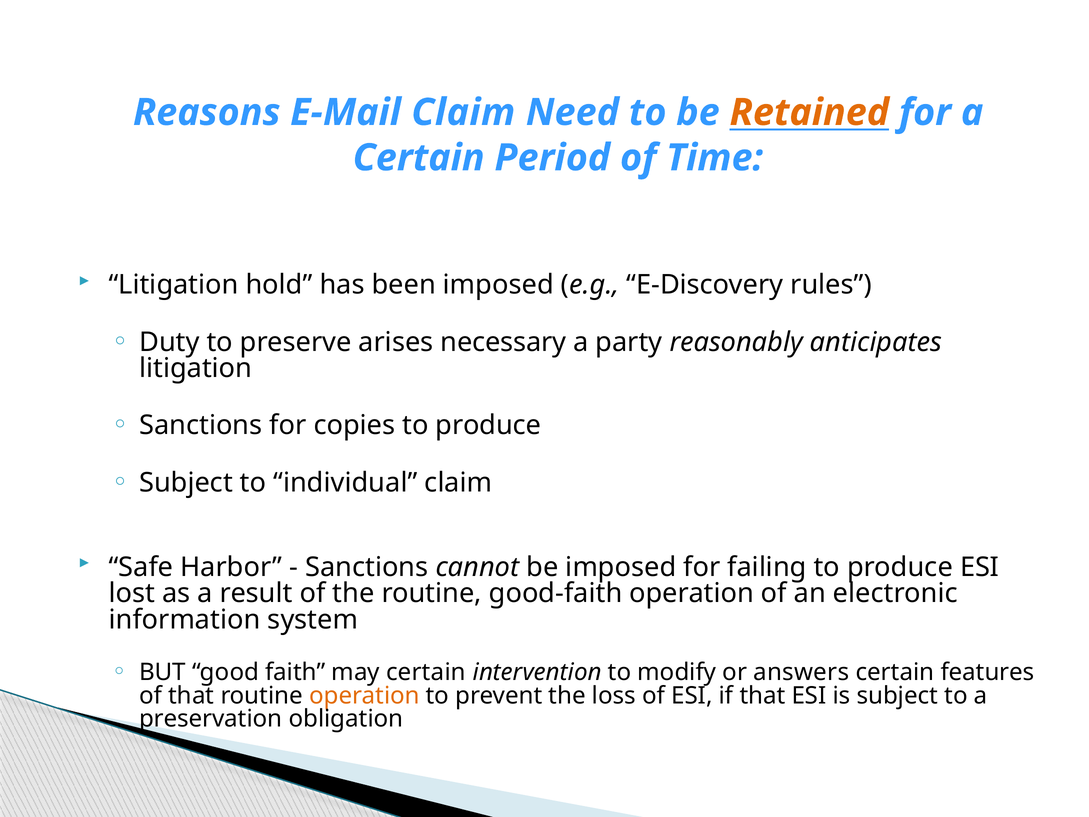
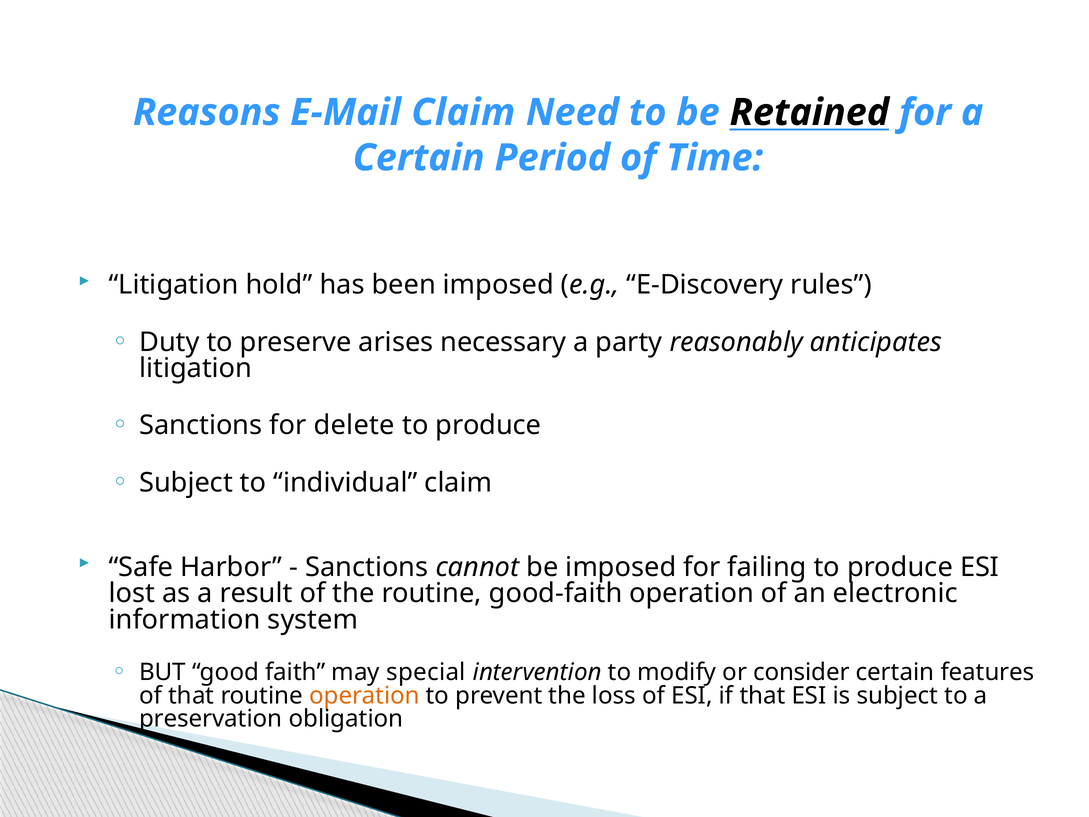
Retained colour: orange -> black (809, 112)
copies: copies -> delete (354, 425)
may certain: certain -> special (426, 672)
answers: answers -> consider (801, 672)
